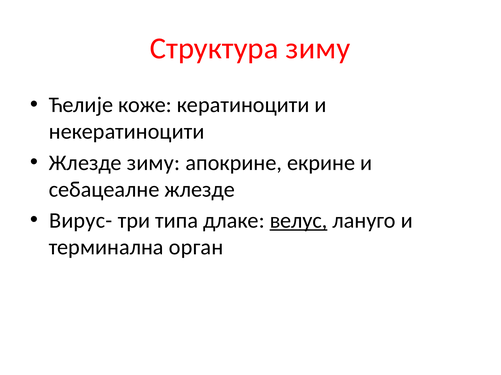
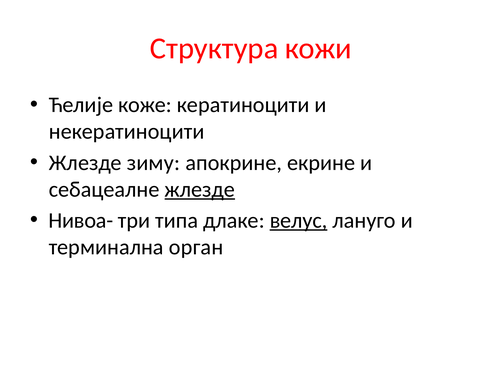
Структура зиму: зиму -> кожи (318, 48)
жлезде underline: none -> present (200, 190)
Вирус-: Вирус- -> Нивоа- (81, 221)
